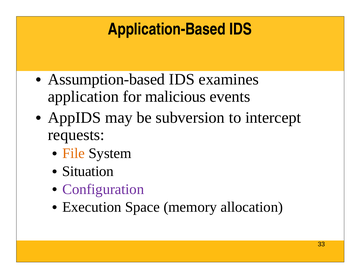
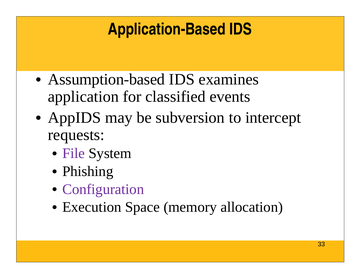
malicious: malicious -> classified (175, 97)
File colour: orange -> purple (74, 153)
Situation: Situation -> Phishing (88, 171)
